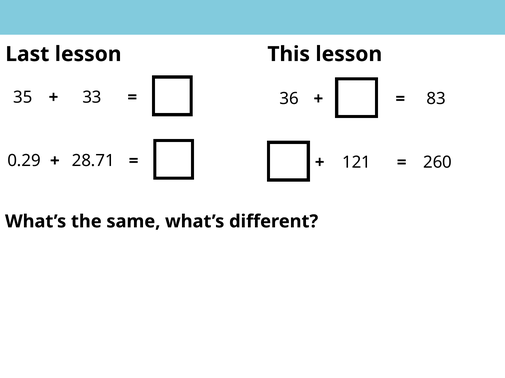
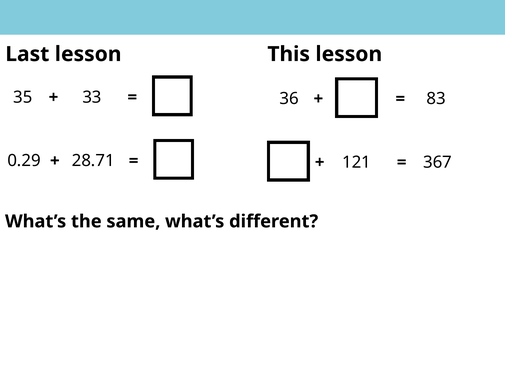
260: 260 -> 367 (437, 163)
